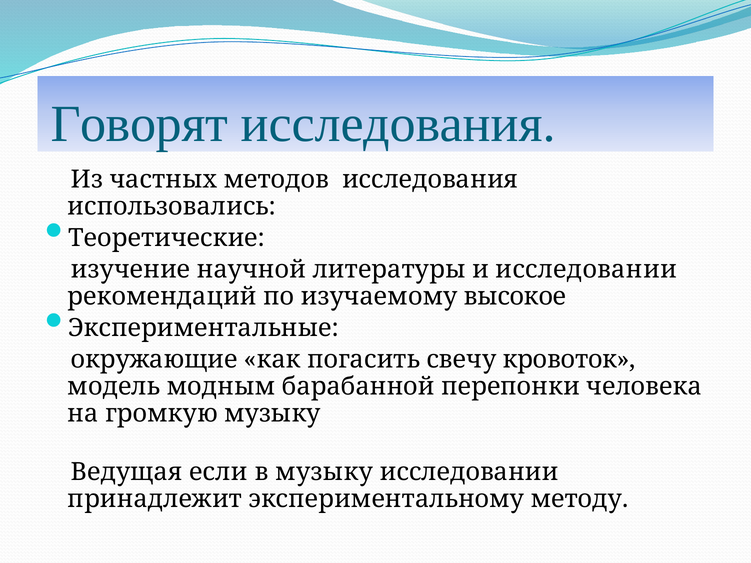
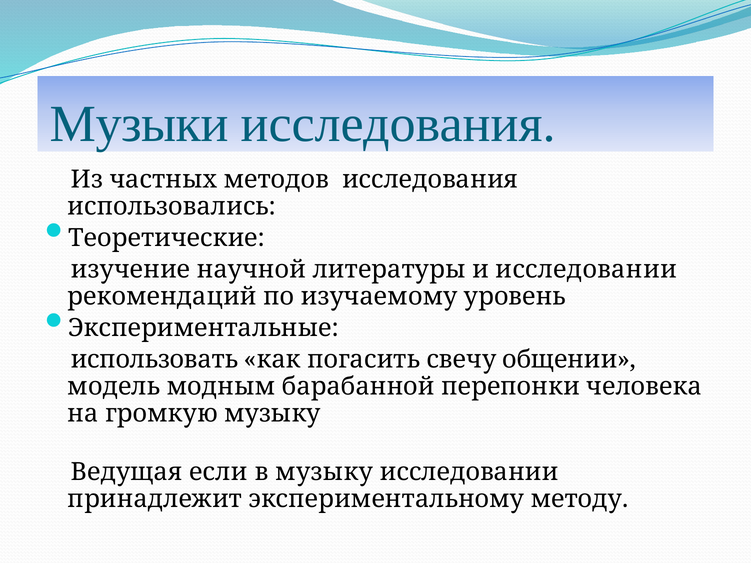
Говорят: Говорят -> Музыки (139, 124)
высокое: высокое -> уровень (515, 297)
окружающие: окружающие -> использовать (154, 360)
кровоток: кровоток -> общении (569, 360)
